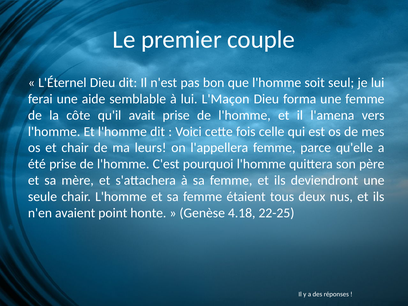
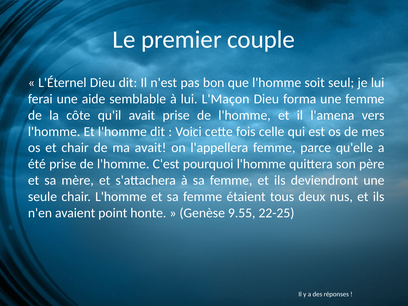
ma leurs: leurs -> avait (151, 148)
4.18: 4.18 -> 9.55 (242, 213)
